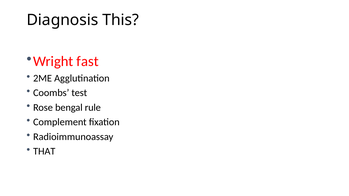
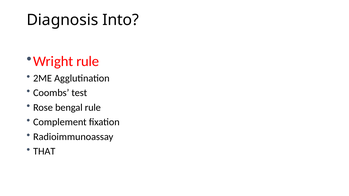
This: This -> Into (121, 20)
Wright fast: fast -> rule (88, 61)
